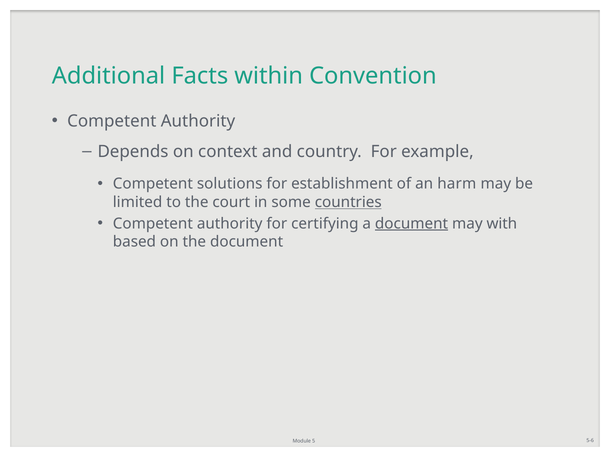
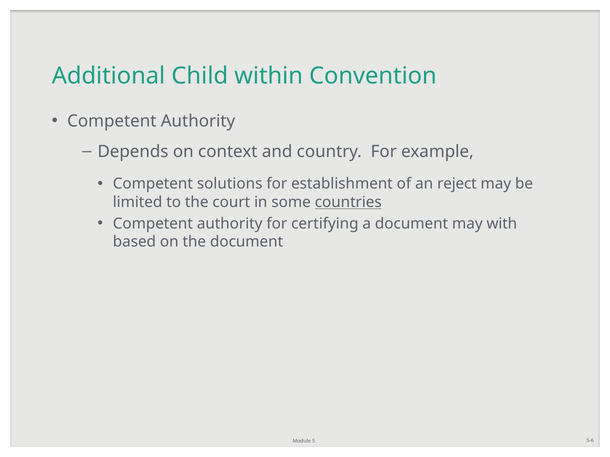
Facts: Facts -> Child (200, 76)
harm: harm -> reject (457, 184)
document underline: present -> none (412, 224)
